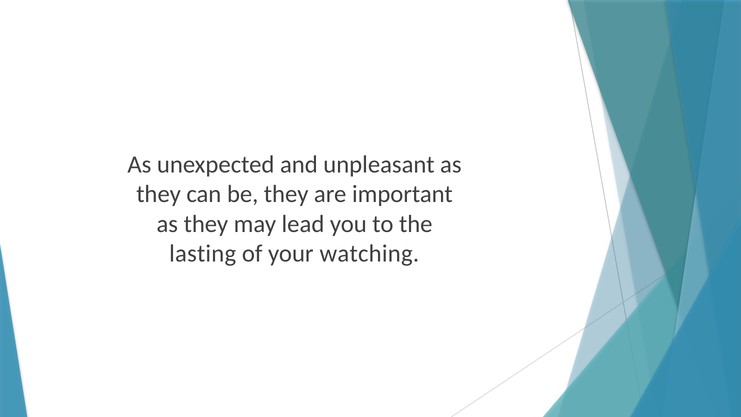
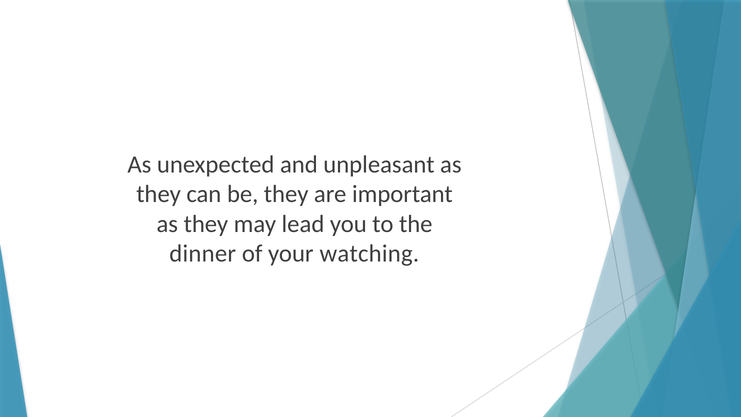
lasting: lasting -> dinner (203, 253)
